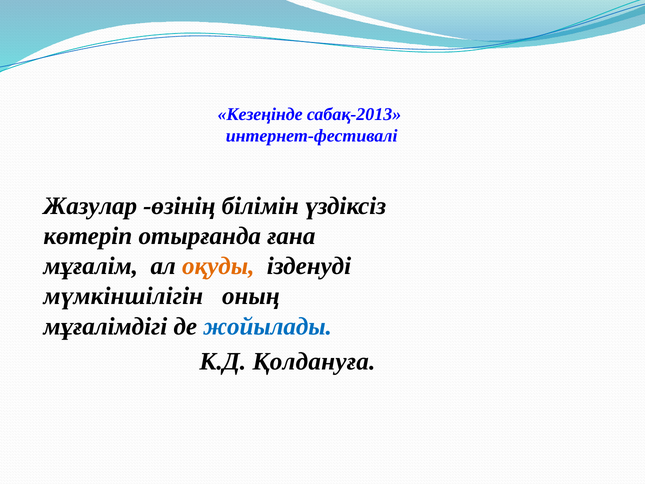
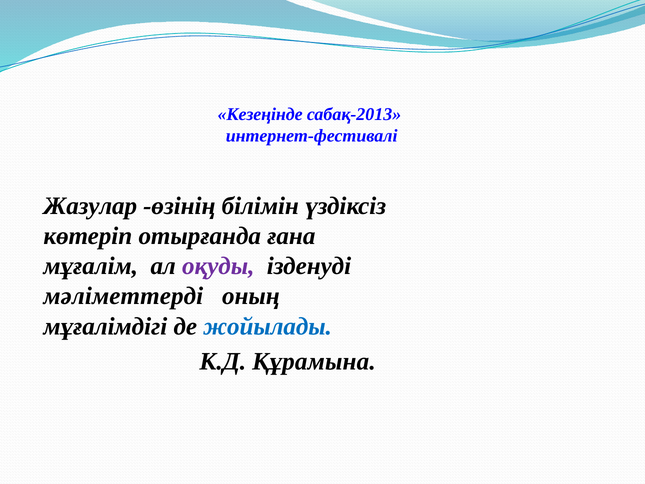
оқуды colour: orange -> purple (218, 266)
мүмкіншілігін: мүмкіншілігін -> мәліметтерді (123, 296)
Қолдануға: Қолдануға -> Құрамына (314, 361)
